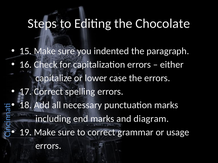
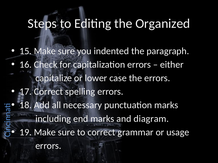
Chocolate: Chocolate -> Organized (163, 24)
